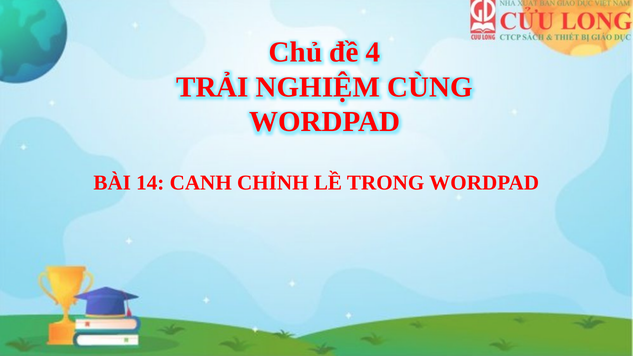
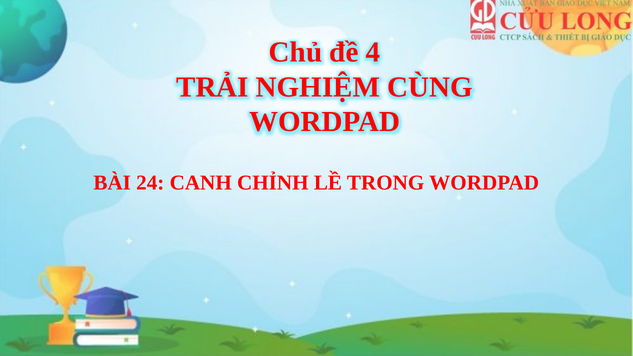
14: 14 -> 24 (150, 183)
